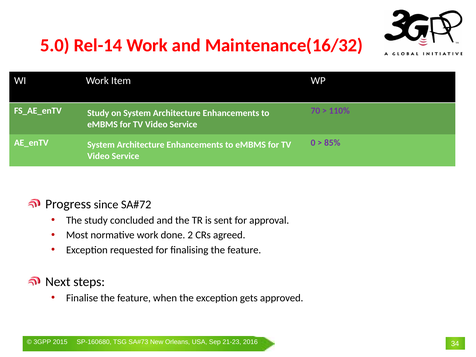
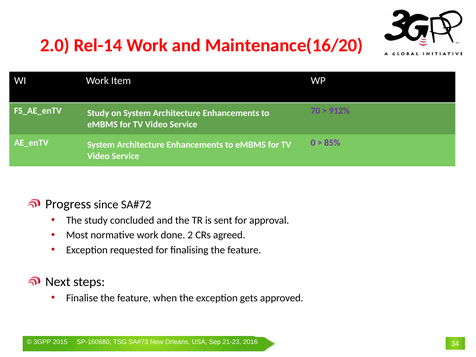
5.0: 5.0 -> 2.0 (55, 45)
Maintenance(16/32: Maintenance(16/32 -> Maintenance(16/20 (284, 45)
110%: 110% -> 912% (339, 111)
